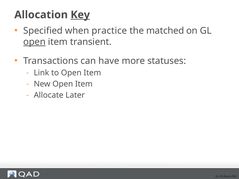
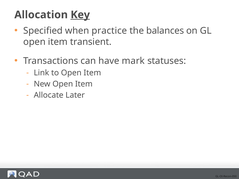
matched: matched -> balances (165, 31)
open underline: present -> none (34, 42)
more: more -> mark (133, 61)
